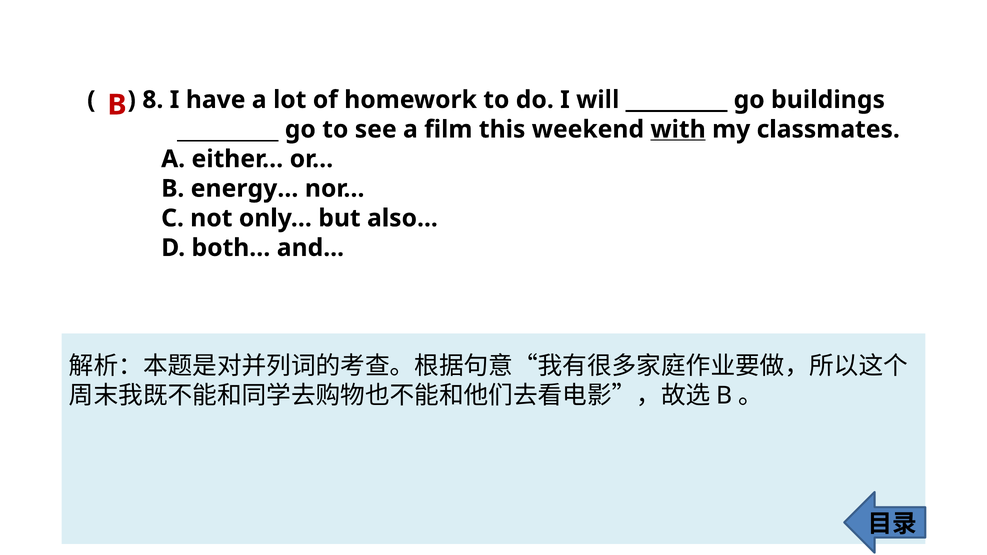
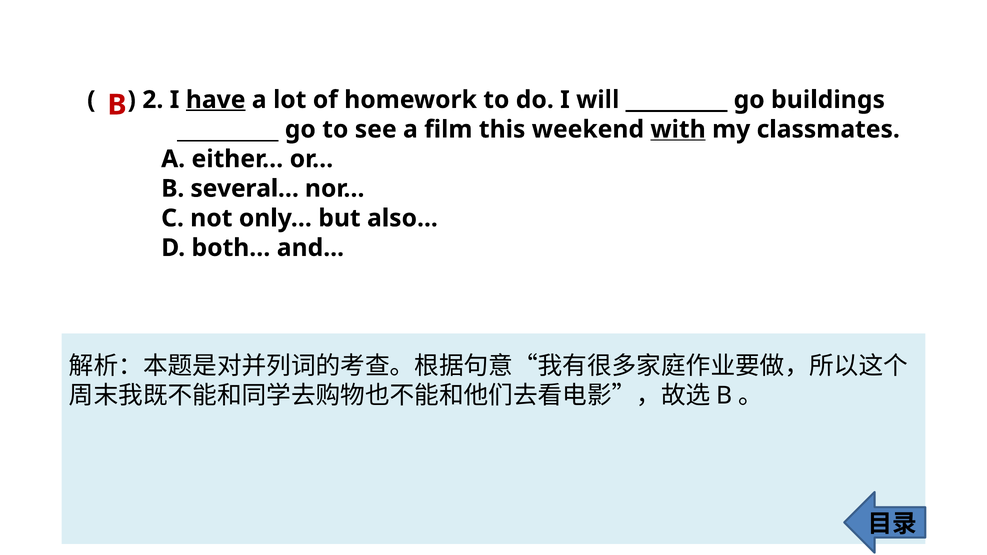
8: 8 -> 2 (153, 100)
have underline: none -> present (216, 100)
energy…: energy… -> several… (245, 189)
